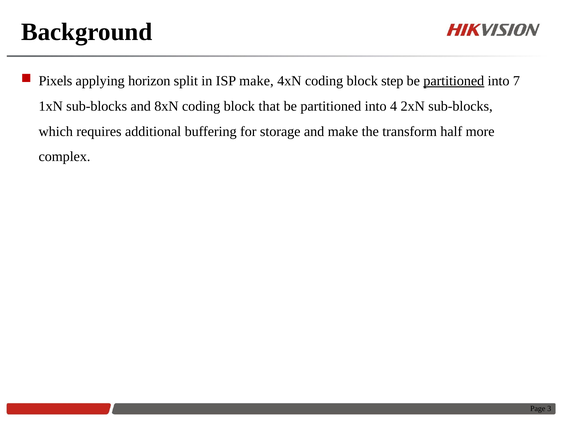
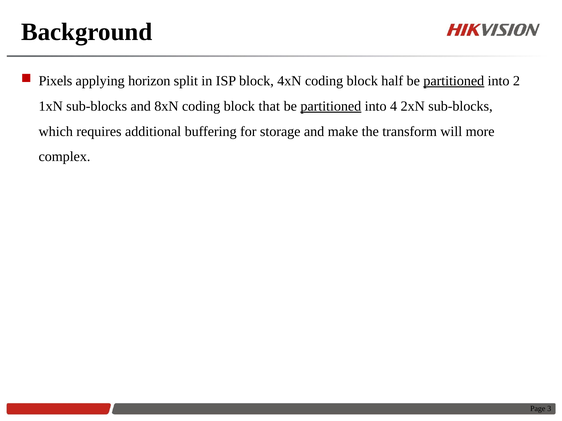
ISP make: make -> block (256, 81)
step: step -> half (392, 81)
7: 7 -> 2 (516, 81)
partitioned underline: none -> present (331, 106)
half: half -> will (451, 132)
